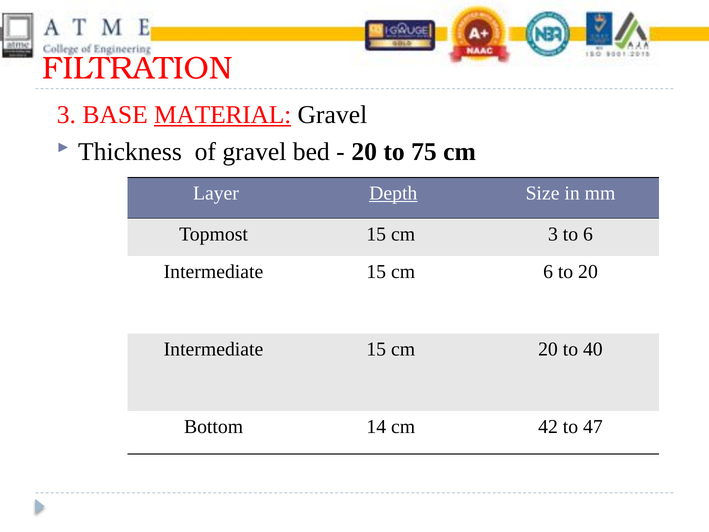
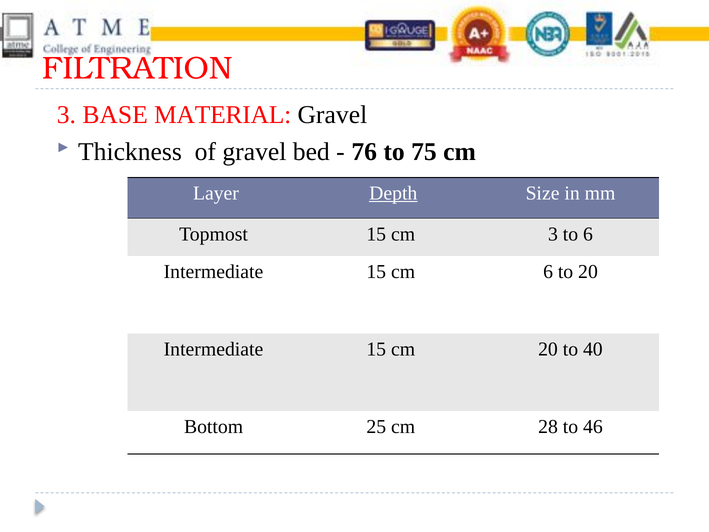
MATERIAL underline: present -> none (223, 115)
20: 20 -> 76 (364, 152)
14: 14 -> 25 (376, 426)
42: 42 -> 28 (548, 426)
47: 47 -> 46 (593, 426)
